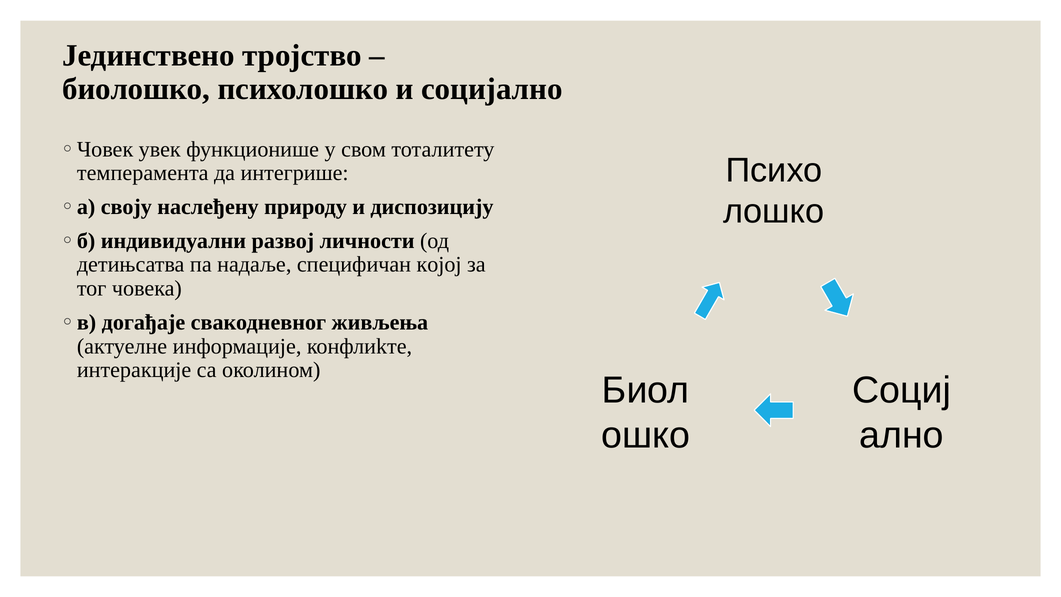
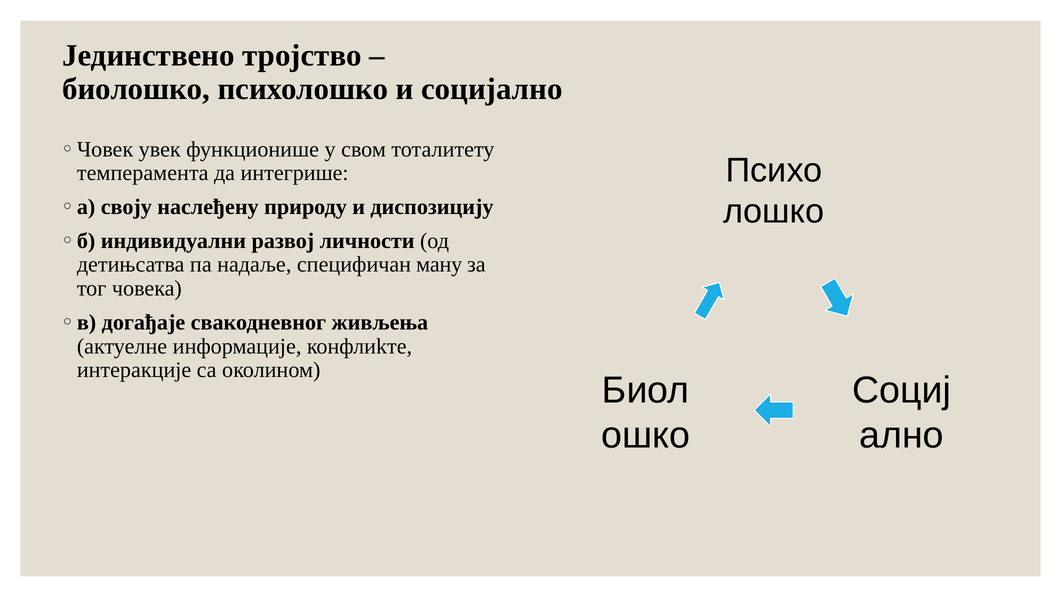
којој: којој -> ману (439, 265)
